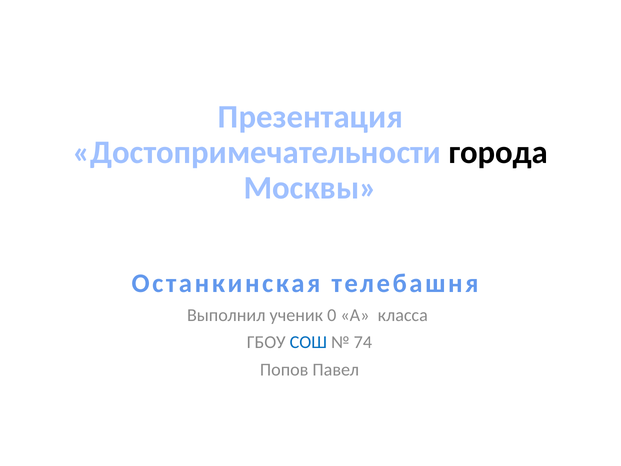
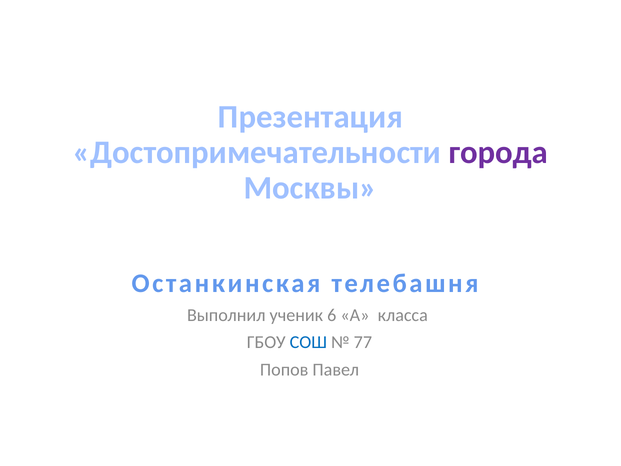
города colour: black -> purple (498, 152)
0: 0 -> 6 (332, 315)
74: 74 -> 77 (363, 342)
